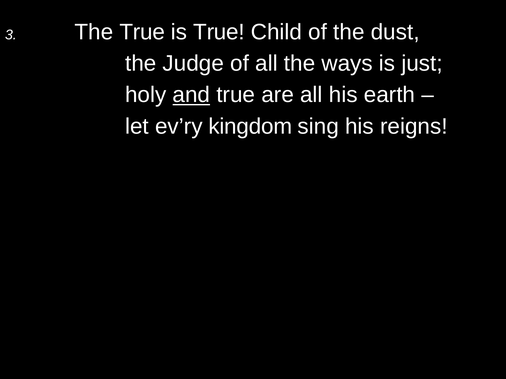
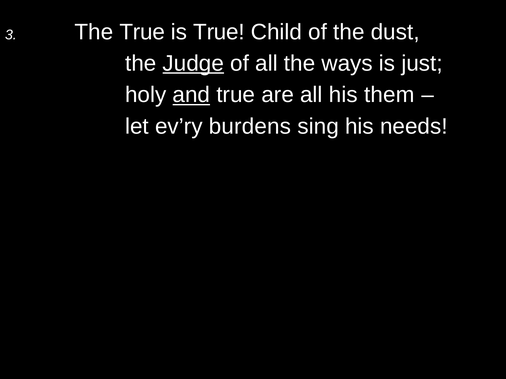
Judge underline: none -> present (193, 63)
earth: earth -> them (389, 95)
kingdom: kingdom -> burdens (250, 126)
reigns: reigns -> needs (414, 126)
